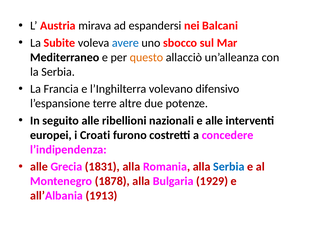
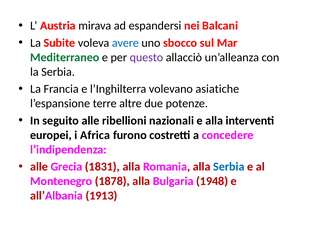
Mediterraneo colour: black -> green (65, 57)
questo colour: orange -> purple (146, 57)
difensivo: difensivo -> asiatiche (217, 89)
e alle: alle -> alla (214, 121)
Croati: Croati -> Africa (95, 135)
1929: 1929 -> 1948 (212, 181)
